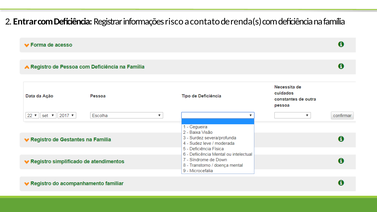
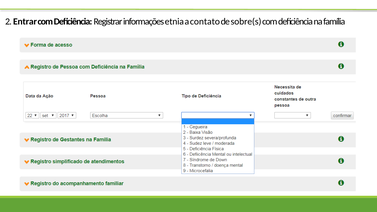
risco: risco -> etnia (174, 22)
renda(s: renda(s -> sobre(s (246, 22)
